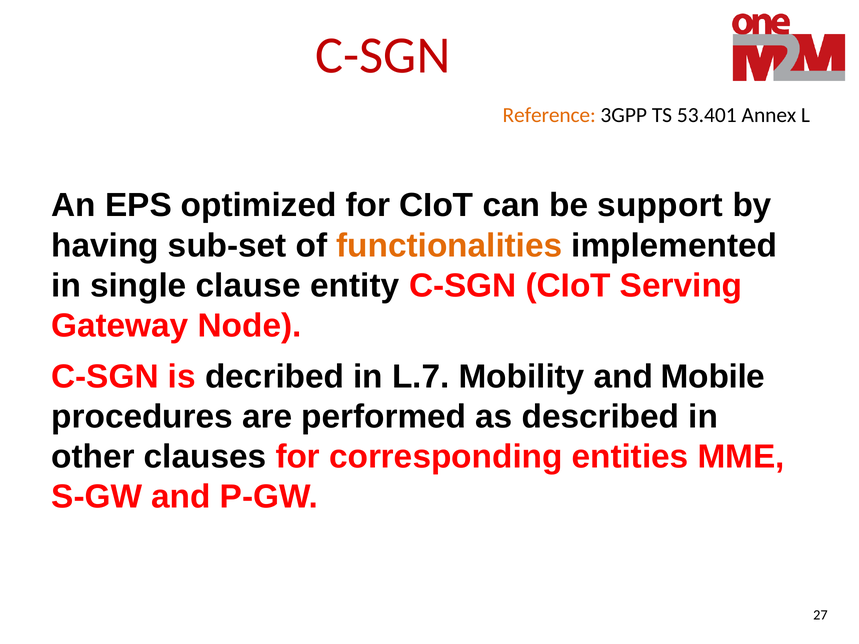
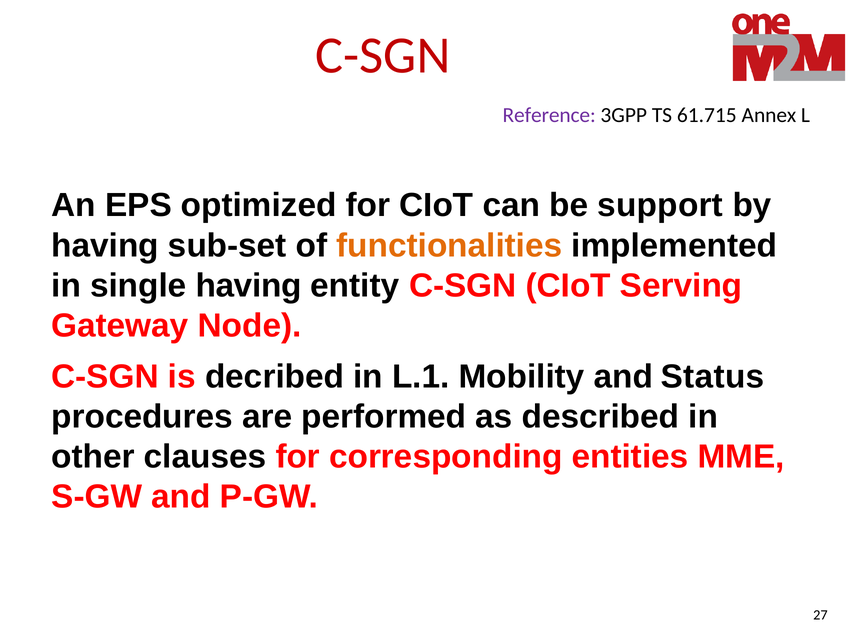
Reference colour: orange -> purple (549, 115)
53.401: 53.401 -> 61.715 (707, 115)
single clause: clause -> having (249, 286)
L.7: L.7 -> L.1 (421, 377)
Mobile: Mobile -> Status (713, 377)
